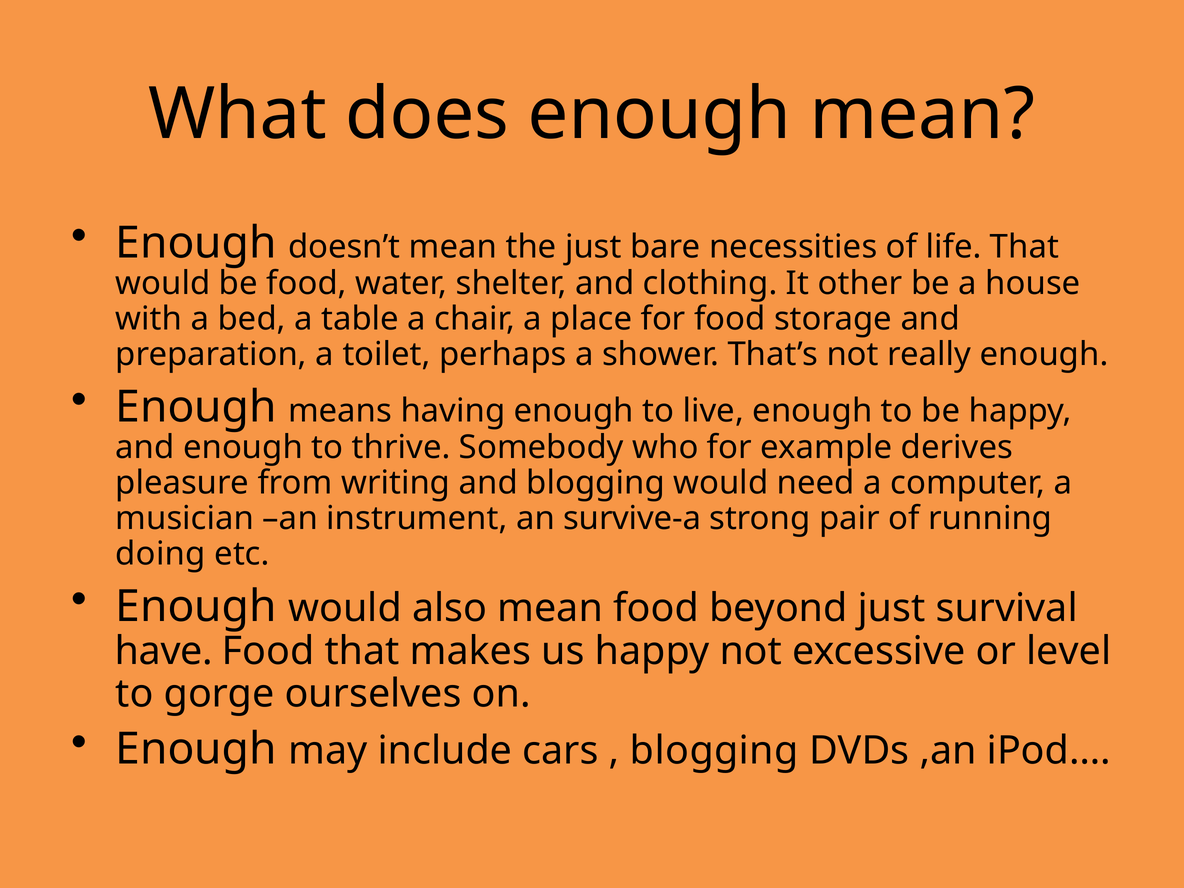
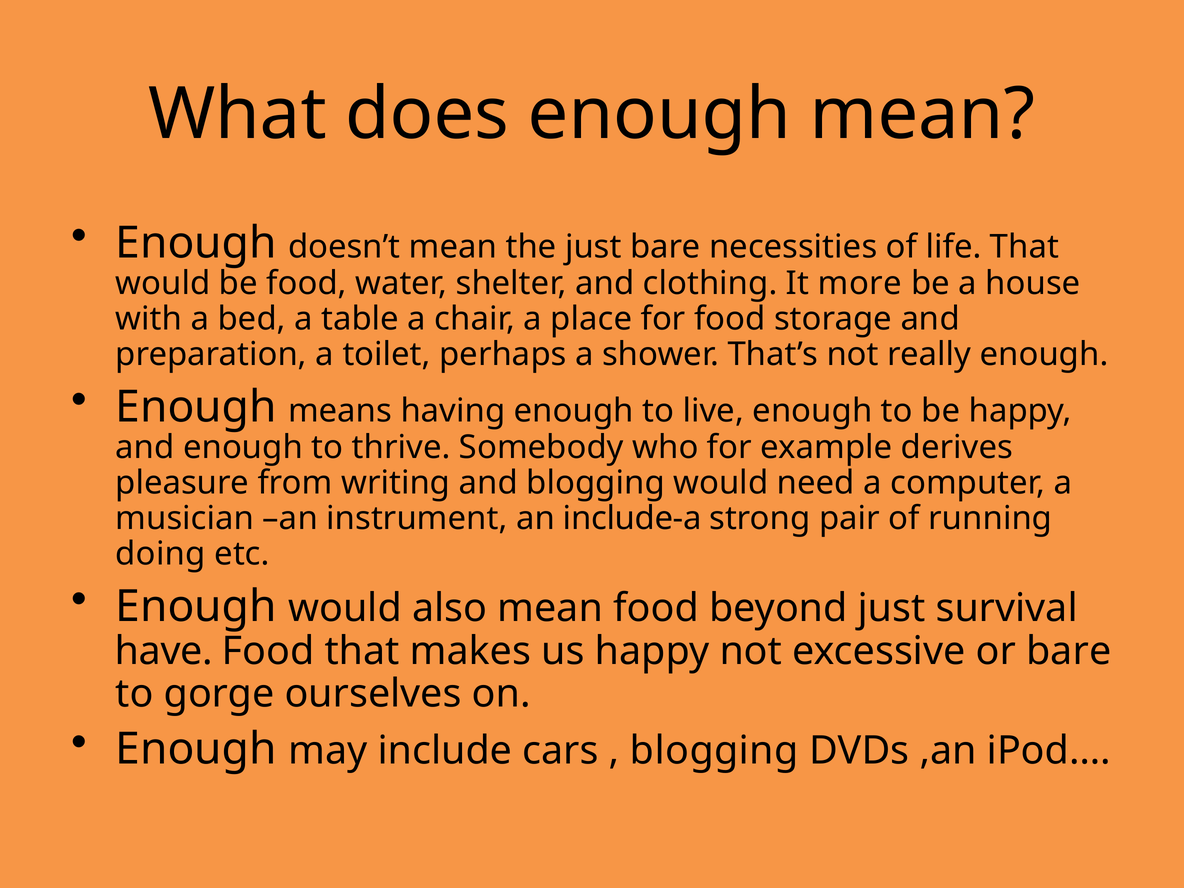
other: other -> more (860, 283)
survive-a: survive-a -> include-a (632, 518)
or level: level -> bare (1069, 651)
